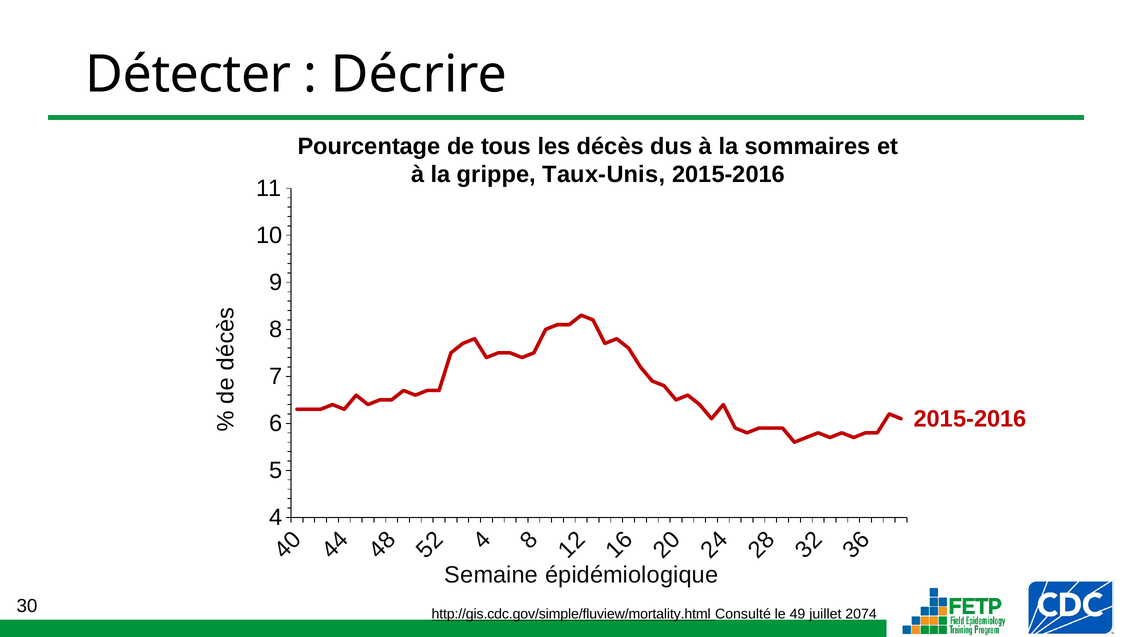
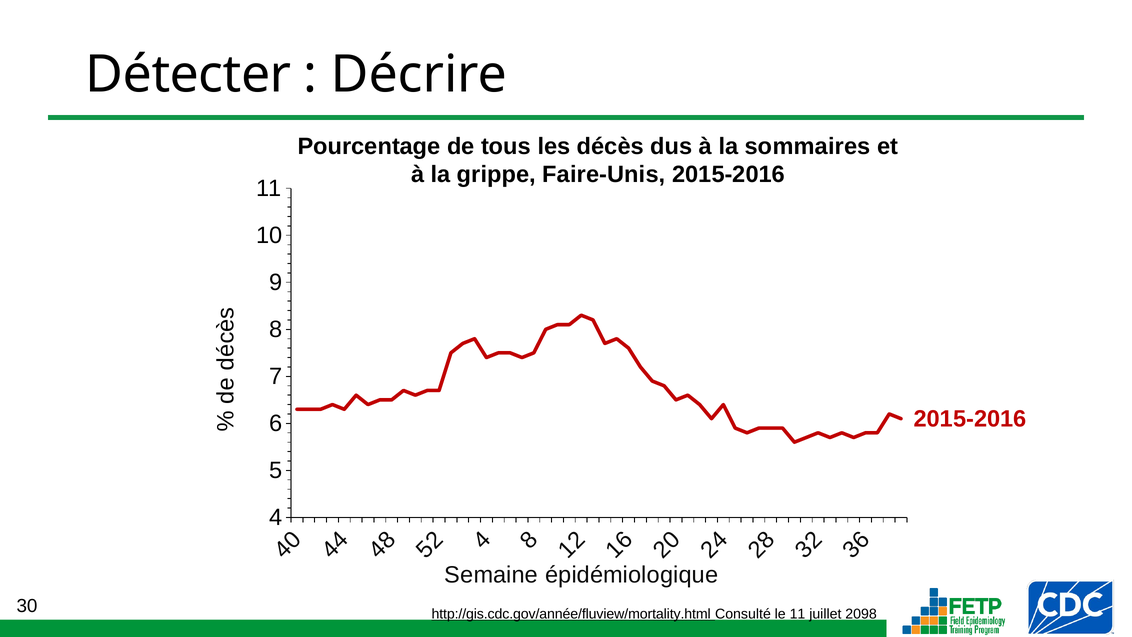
Taux-Unis: Taux-Unis -> Faire-Unis (604, 175)
http://gis.cdc.gov/simple/fluview/mortality.html: http://gis.cdc.gov/simple/fluview/mortality.html -> http://gis.cdc.gov/année/fluview/mortality.html (571, 614)
le 49: 49 -> 11 (798, 614)
2074: 2074 -> 2098 (861, 614)
